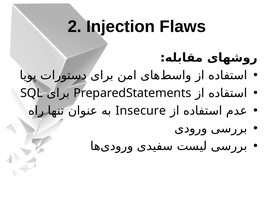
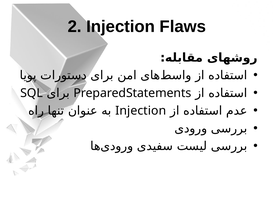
Insecure: Insecure -> Injection (141, 110)
